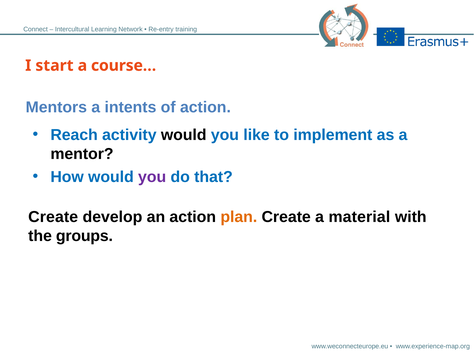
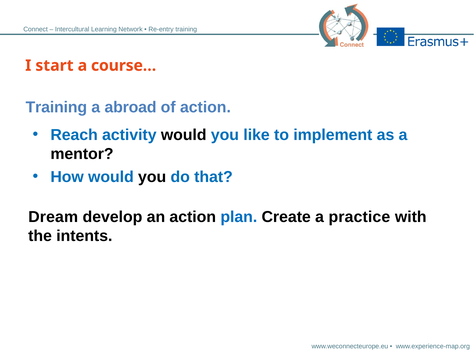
Mentors: Mentors -> Training (56, 107)
intents: intents -> abroad (131, 107)
you colour: purple -> black (152, 177)
Create: Create -> Dream (53, 217)
plan colour: orange -> blue (239, 217)
material: material -> practice (359, 217)
groups: groups -> intents (84, 236)
